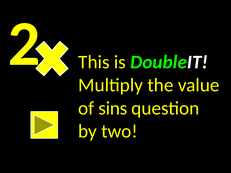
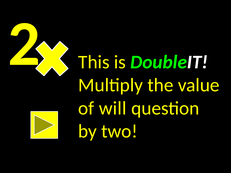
sins: sins -> will (113, 108)
